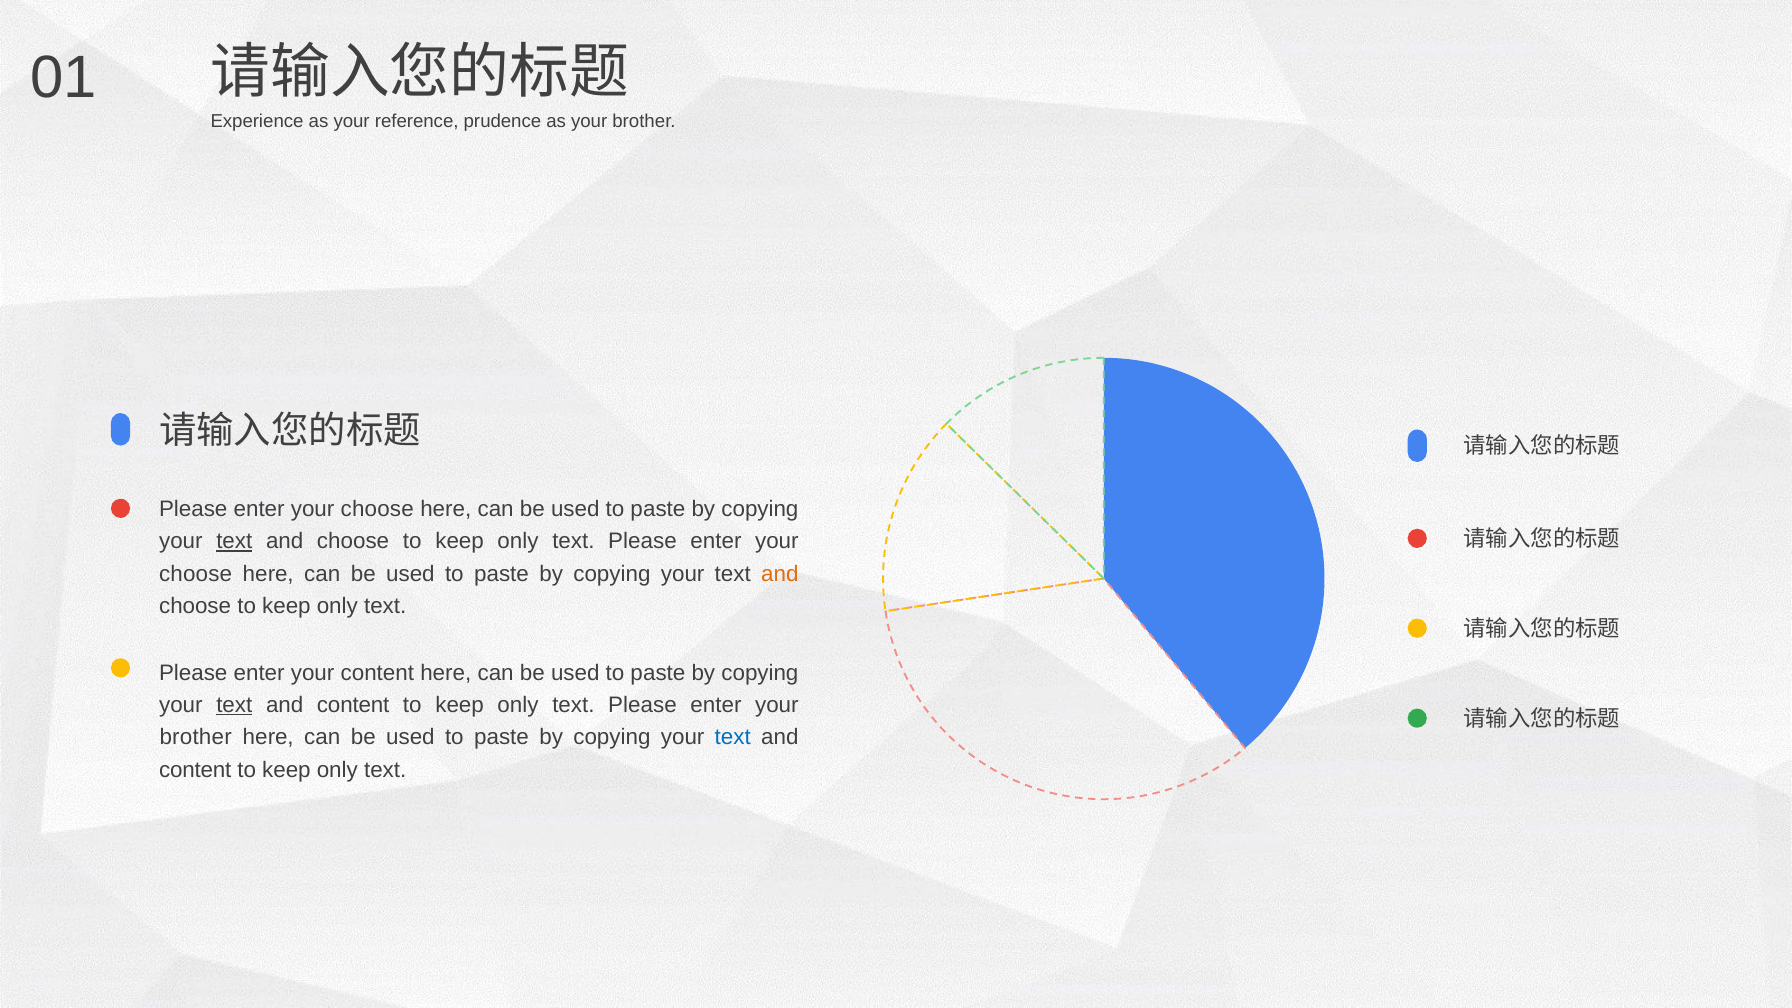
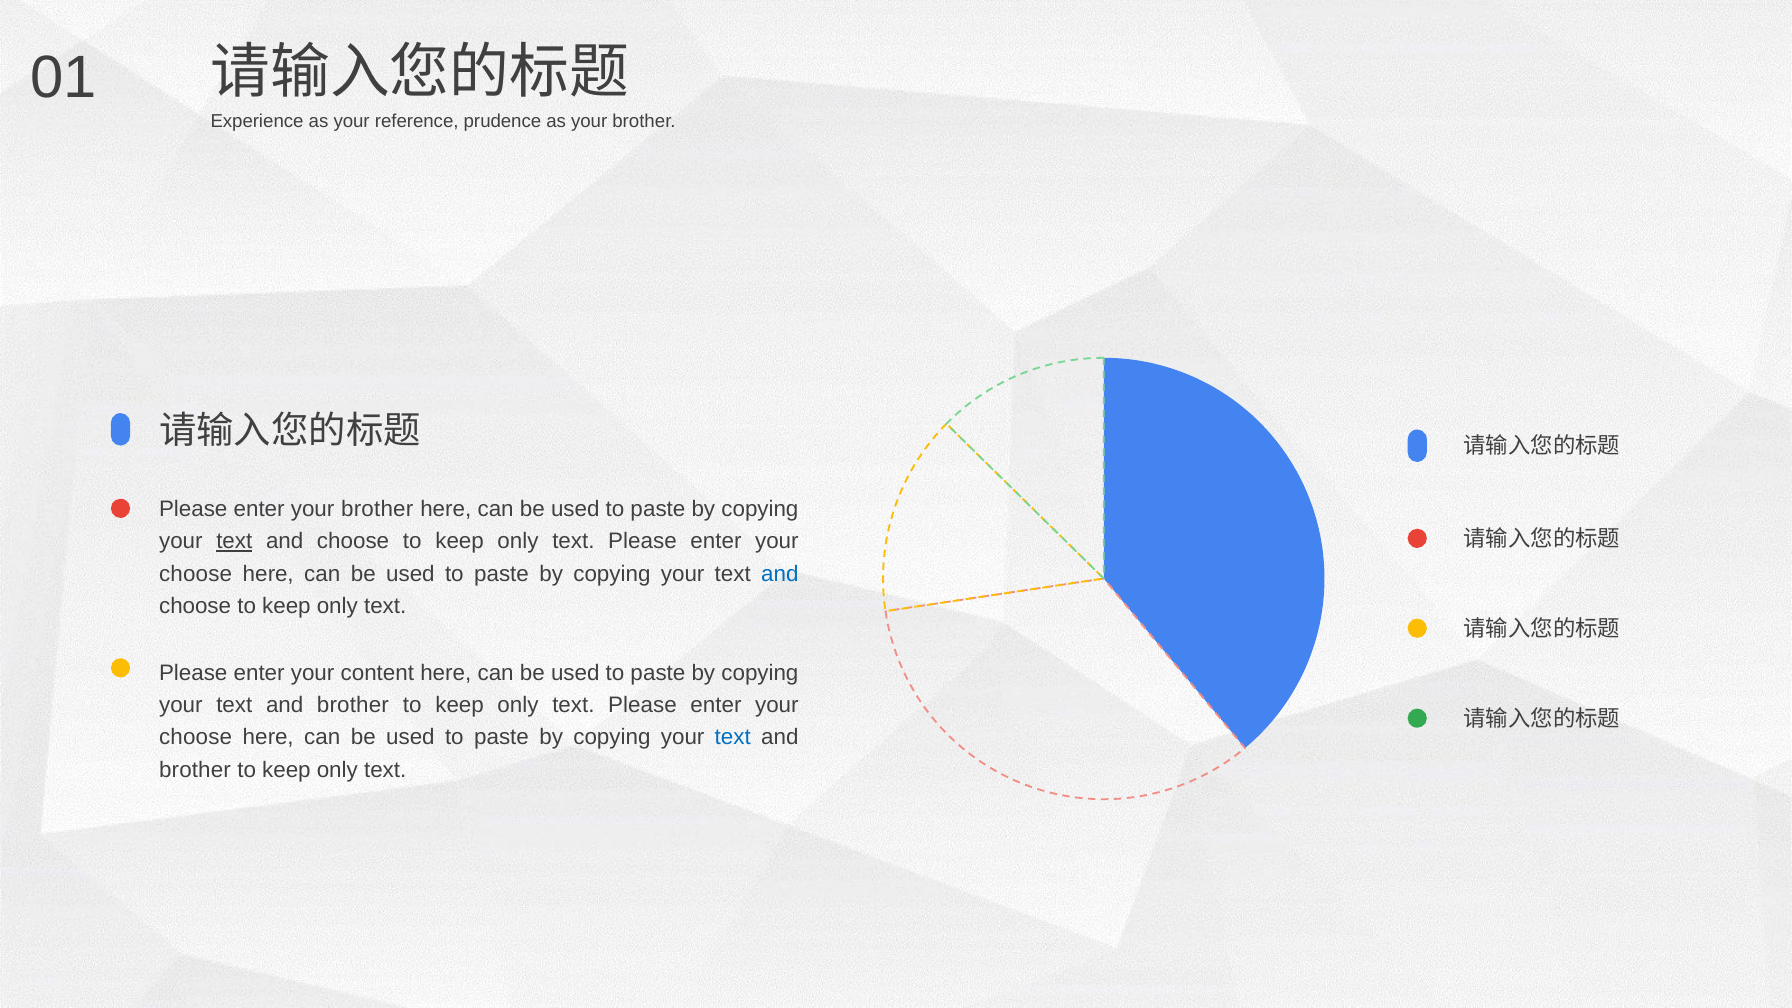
choose: choose -> brother (377, 509)
and colour: orange -> blue (780, 574)
text underline: present -> none (234, 705)
content: content -> brother (353, 705)
brother: brother -> choose (196, 737)
content: content -> brother (195, 770)
